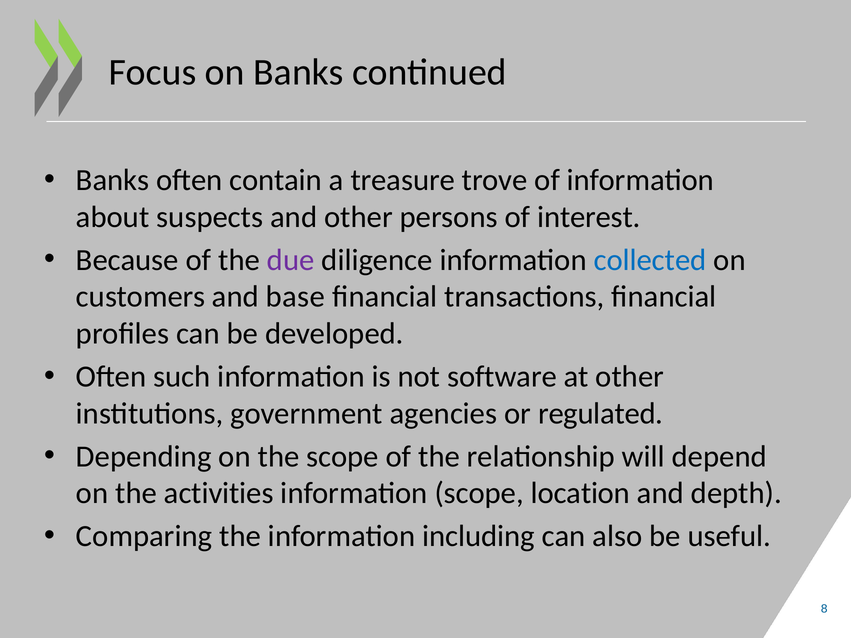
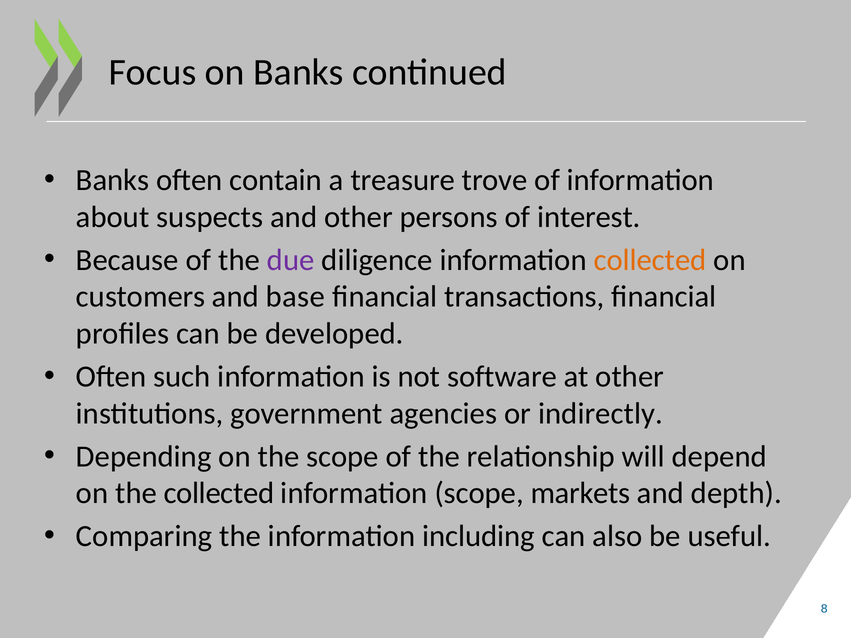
collected colour: blue -> orange (650, 260)
regulated: regulated -> indirectly (600, 414)
the activities: activities -> collected (219, 493)
location: location -> markets (581, 493)
